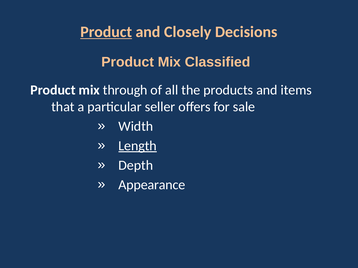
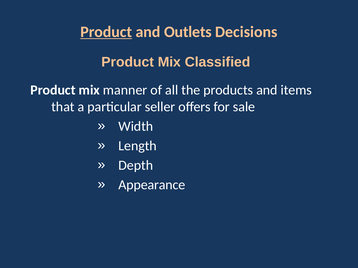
Closely: Closely -> Outlets (188, 32)
through: through -> manner (125, 90)
Length underline: present -> none (138, 146)
